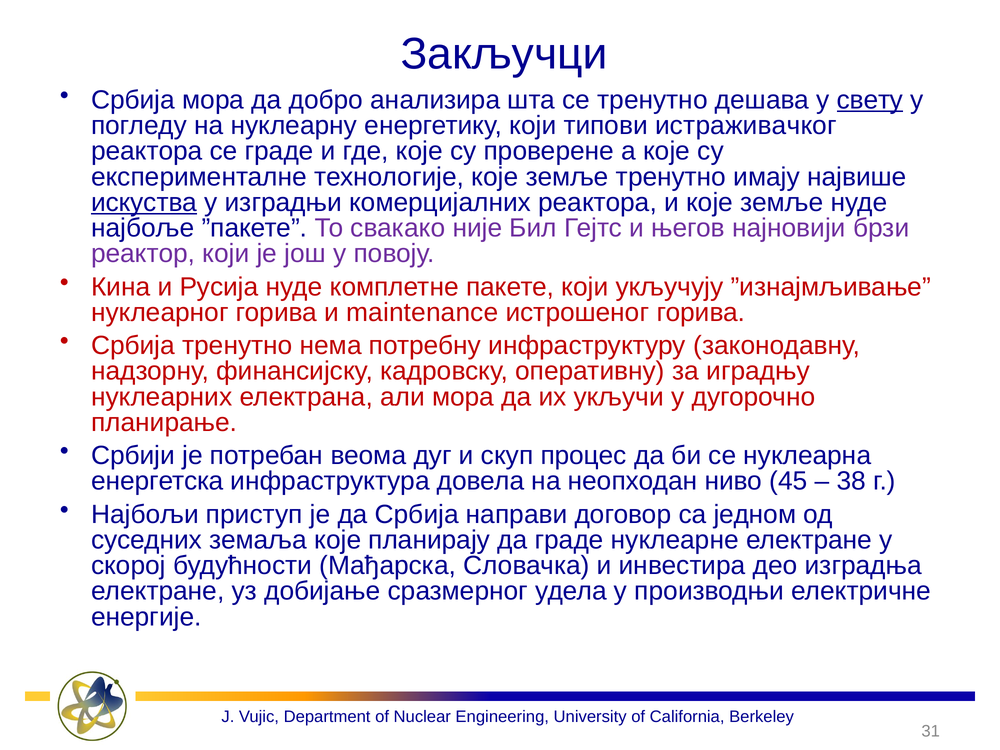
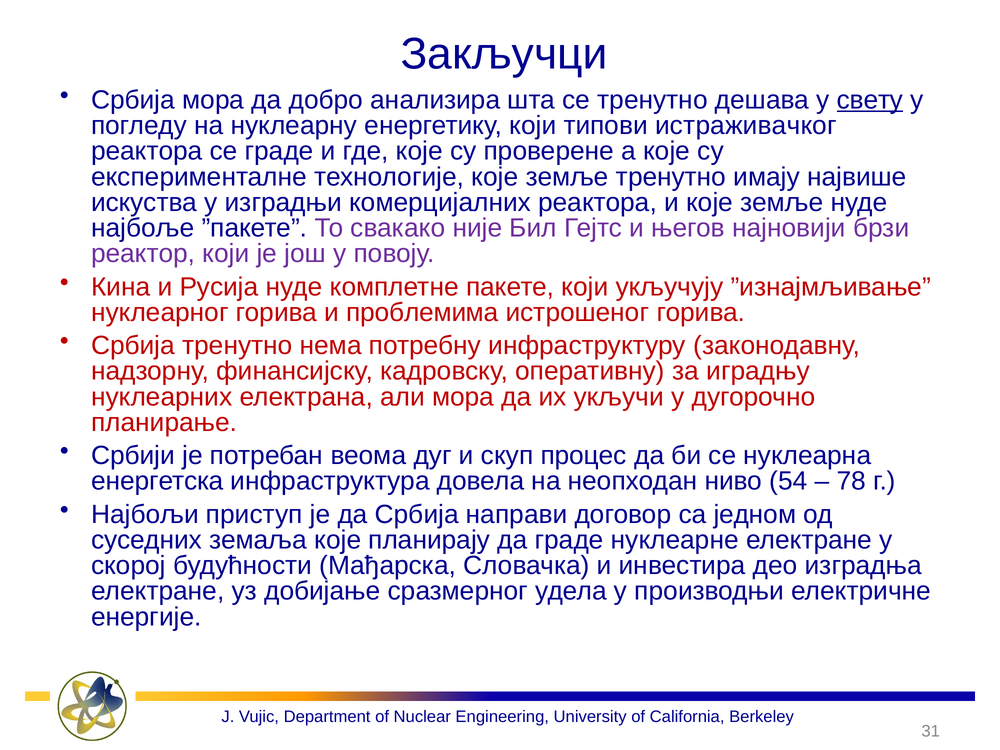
искуства underline: present -> none (144, 203)
maintenance: maintenance -> проблемима (422, 313)
45: 45 -> 54 (789, 481)
38: 38 -> 78 (851, 481)
